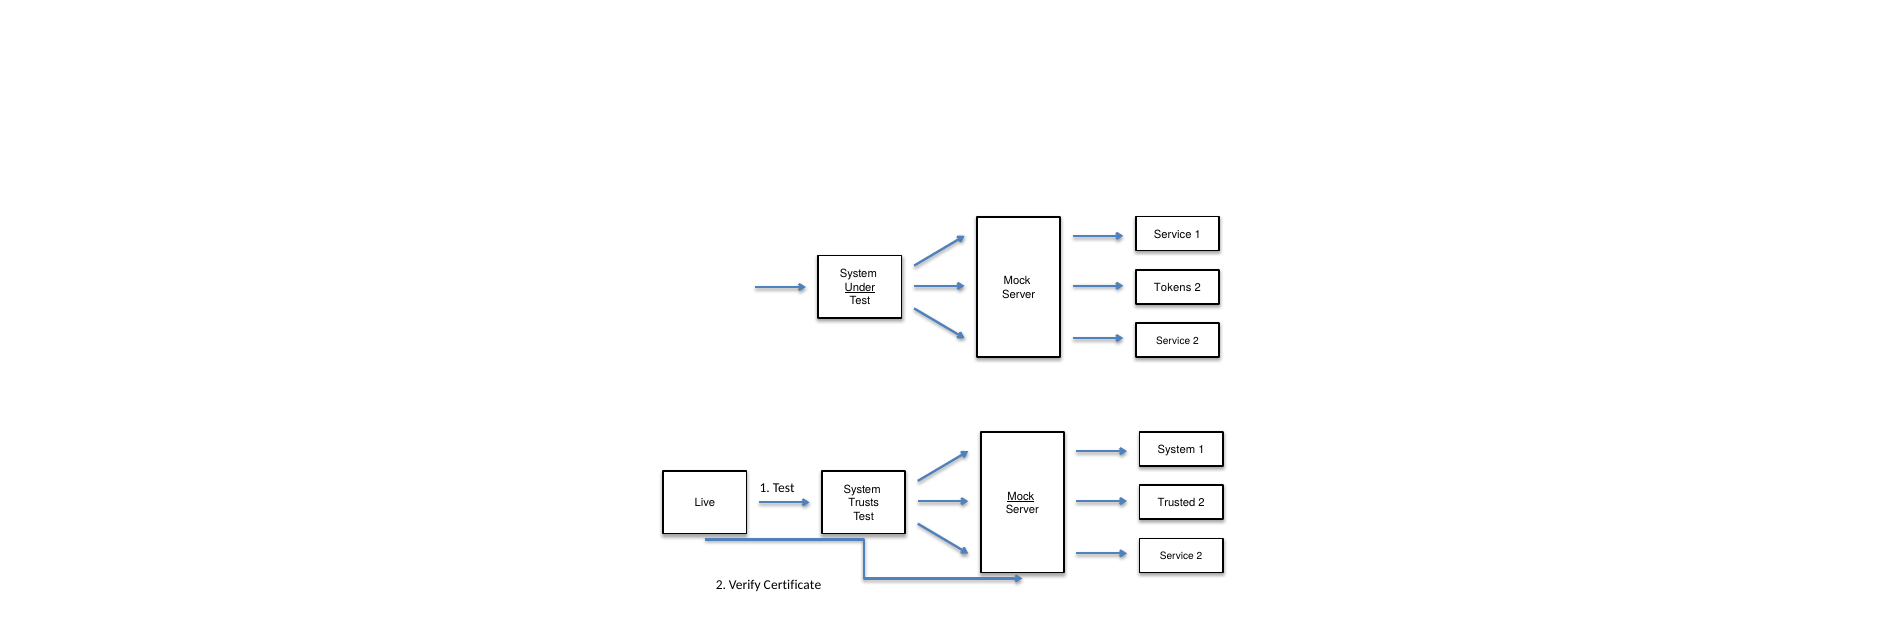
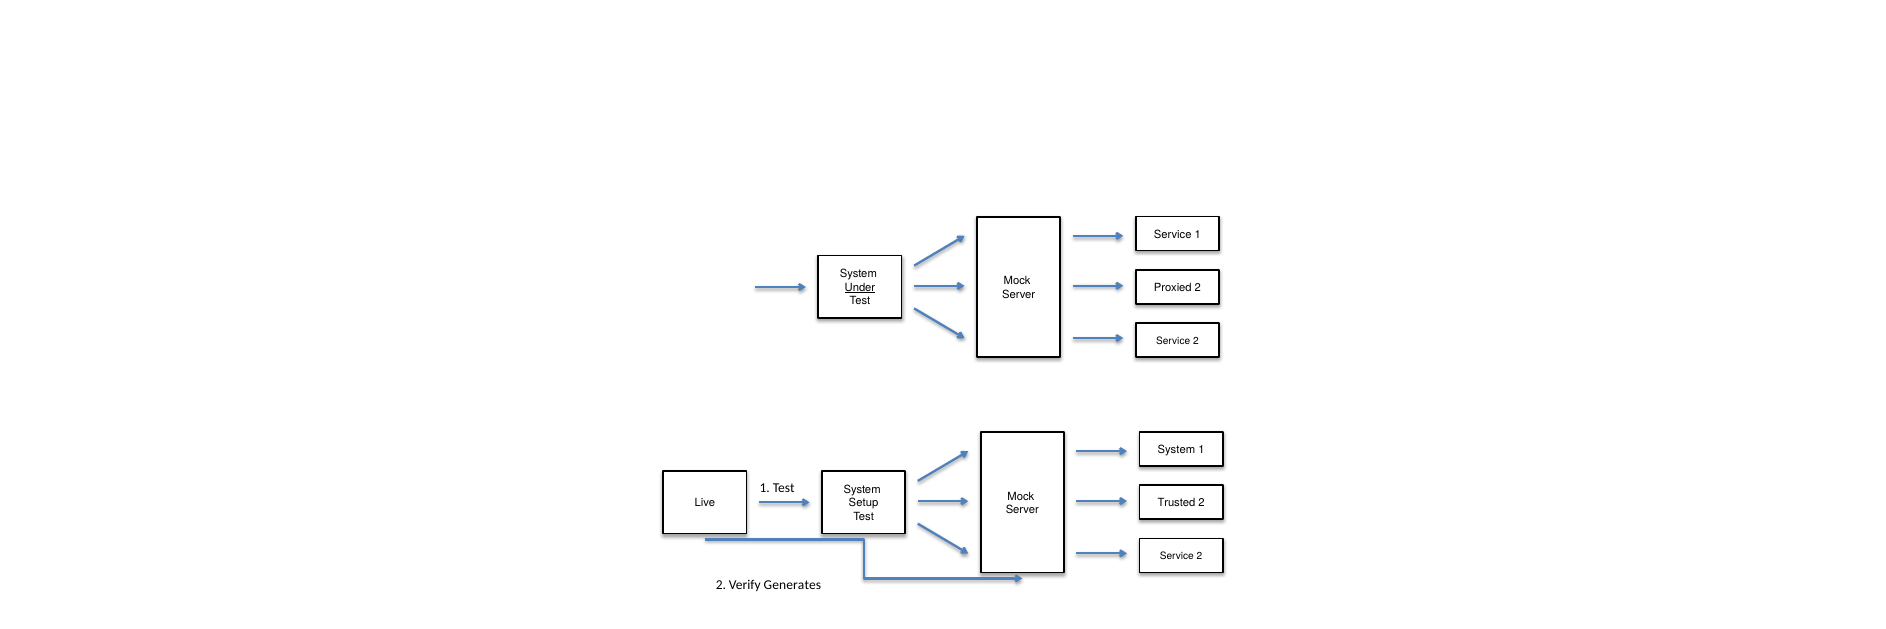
Tokens: Tokens -> Proxied (1173, 288)
Mock underline: present -> none (1021, 496)
Trusts: Trusts -> Setup (864, 503)
Certificate: Certificate -> Generates (792, 585)
